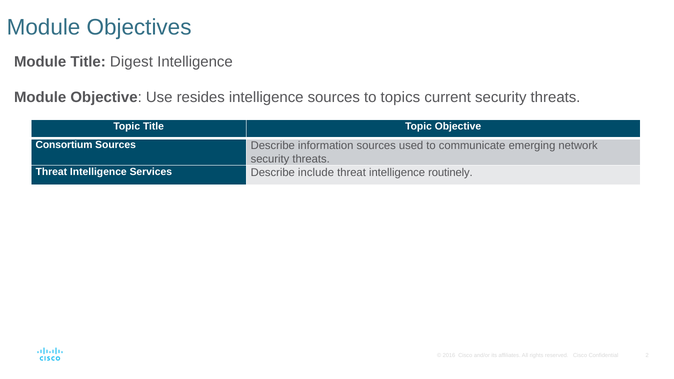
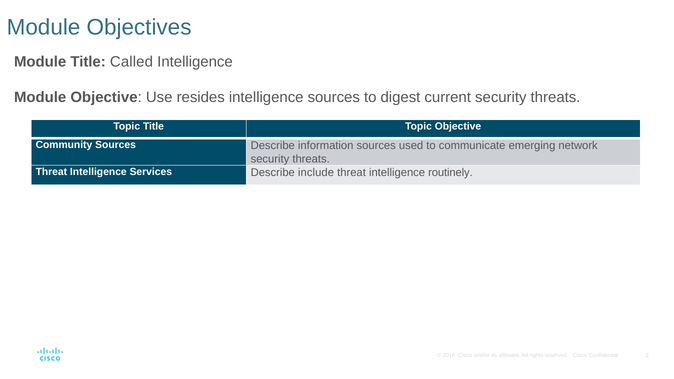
Digest: Digest -> Called (131, 62)
topics: topics -> digest (400, 98)
Consortium: Consortium -> Community (64, 145)
